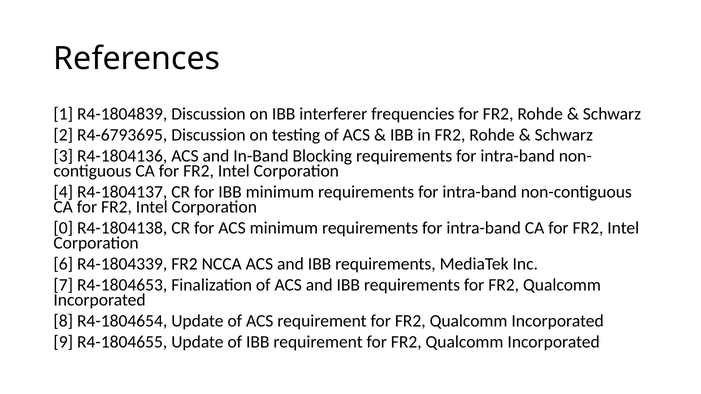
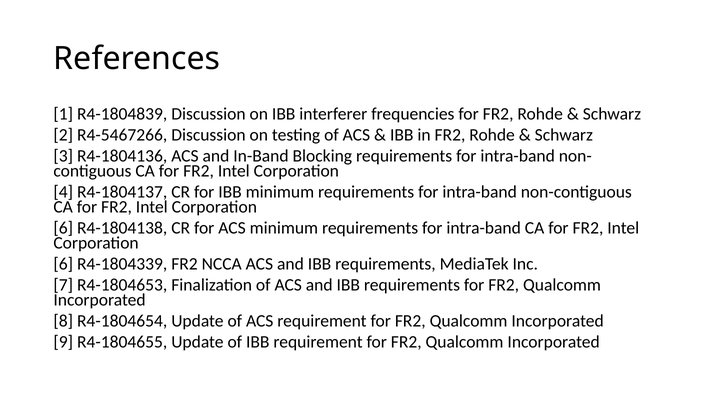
R4-6793695: R4-6793695 -> R4-5467266 (122, 135)
0: 0 -> 6 (63, 228)
